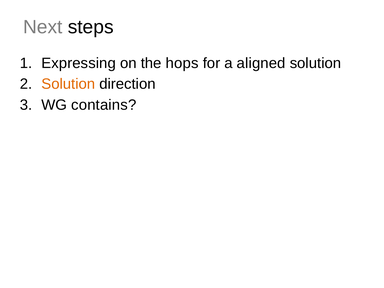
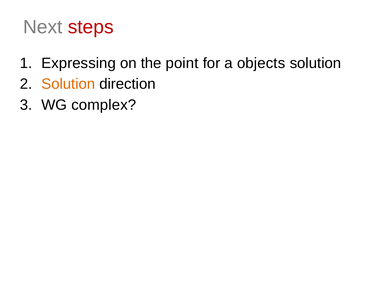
steps colour: black -> red (91, 27)
hops: hops -> point (182, 63)
aligned: aligned -> objects (261, 63)
contains: contains -> complex (104, 105)
